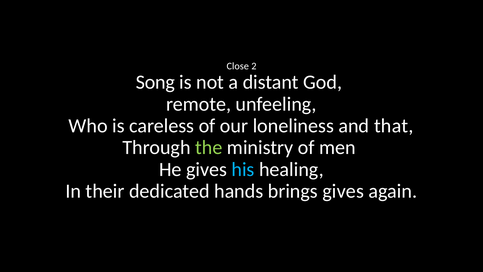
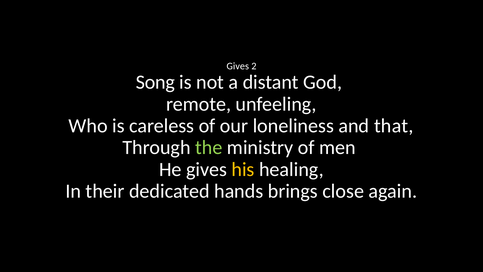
Close: Close -> Gives (238, 66)
his colour: light blue -> yellow (243, 169)
brings gives: gives -> close (343, 191)
